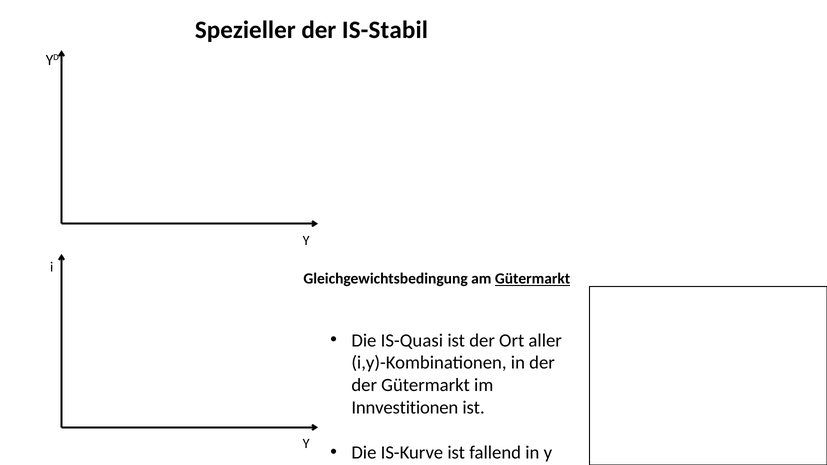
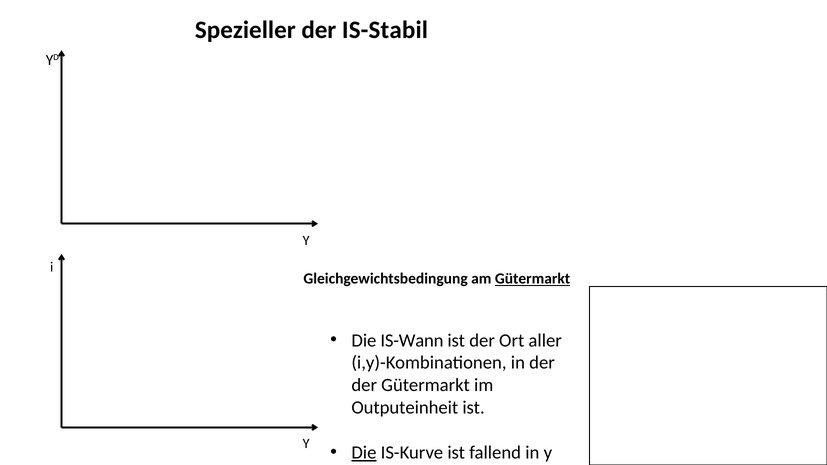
IS-Quasi: IS-Quasi -> IS-Wann (412, 341)
Innvestitionen: Innvestitionen -> Outputeinheit (405, 408)
Die underline: none -> present (364, 453)
